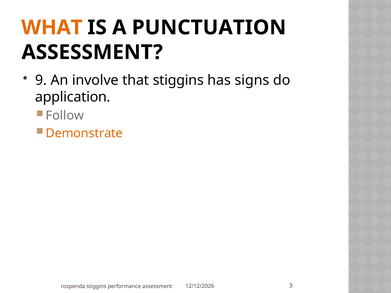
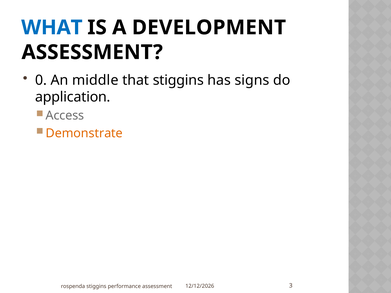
WHAT colour: orange -> blue (52, 28)
PUNCTUATION: PUNCTUATION -> DEVELOPMENT (209, 28)
9: 9 -> 0 (41, 80)
involve: involve -> middle (95, 80)
Follow: Follow -> Access (65, 116)
